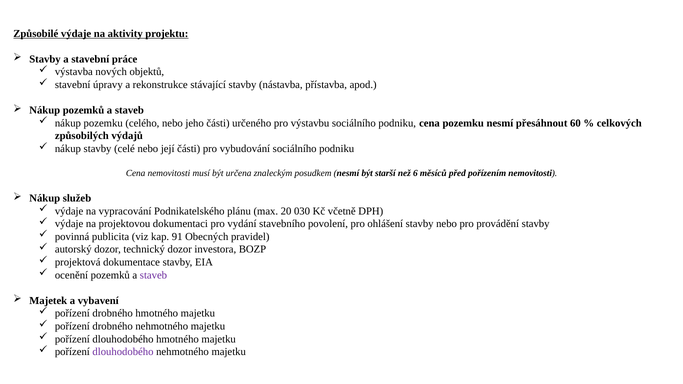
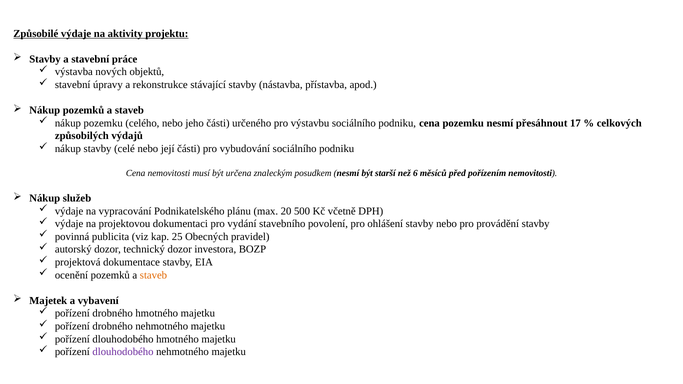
60: 60 -> 17 (575, 123)
030: 030 -> 500 (302, 211)
91: 91 -> 25 (177, 237)
staveb colour: purple -> orange (153, 275)
